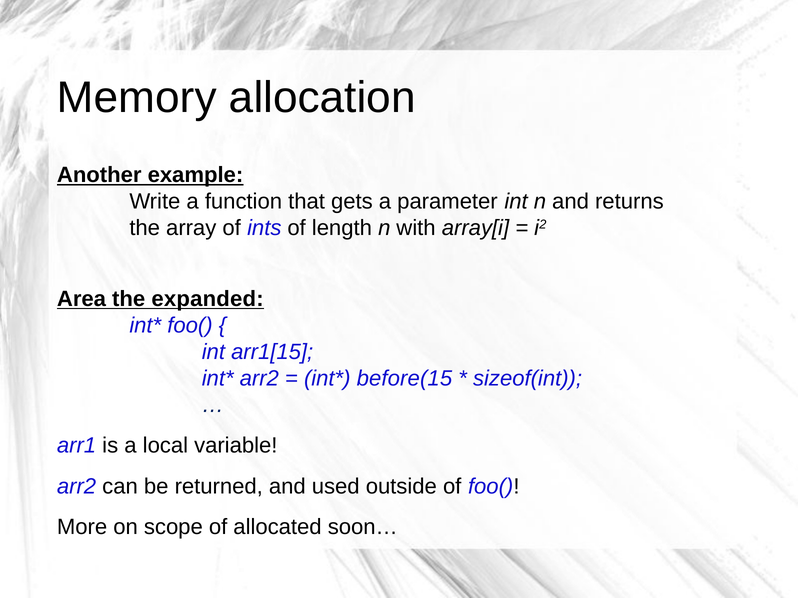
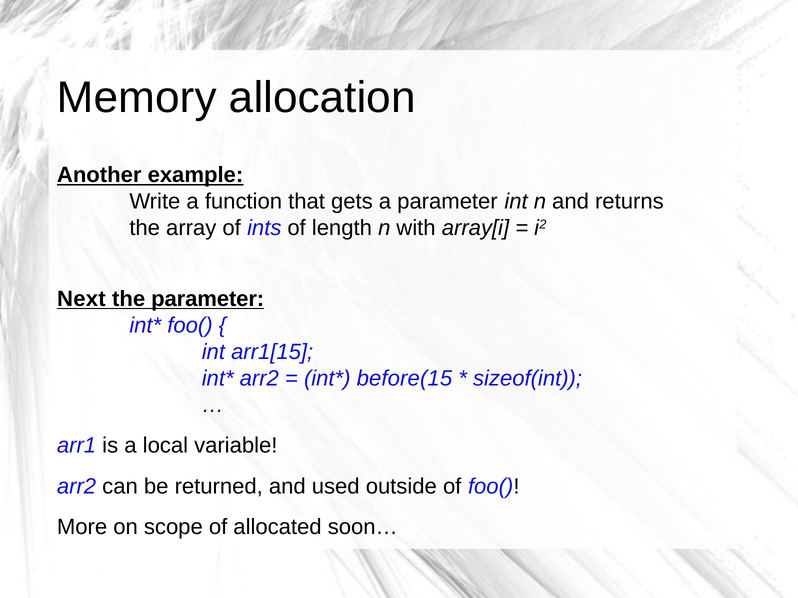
Area: Area -> Next (81, 299)
the expanded: expanded -> parameter (208, 299)
